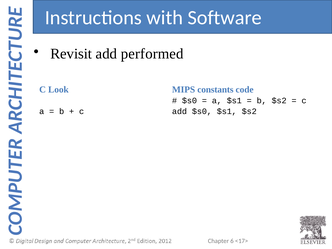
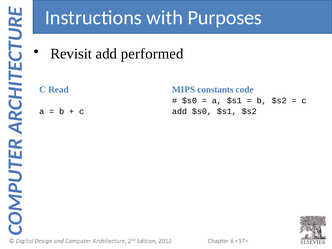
Software: Software -> Purposes (225, 18)
Look: Look -> Read (58, 90)
